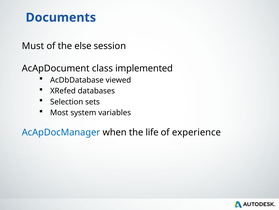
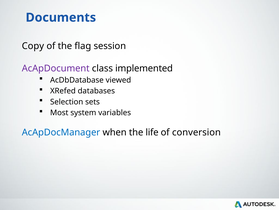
Must: Must -> Copy (33, 46)
else: else -> flag (83, 46)
AcApDocument colour: black -> purple (56, 68)
experience: experience -> conversion (196, 132)
